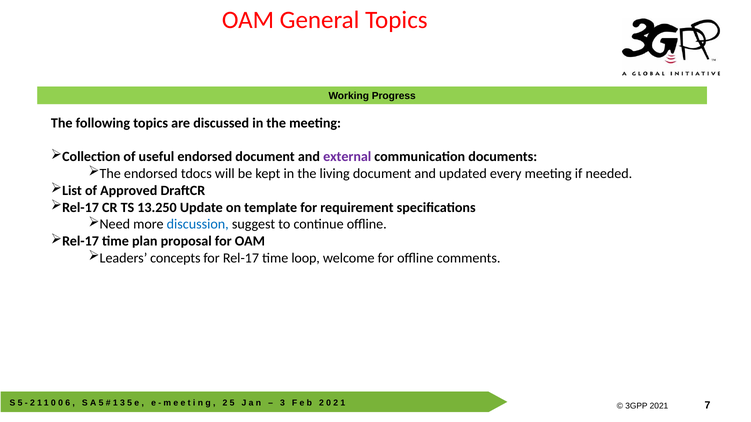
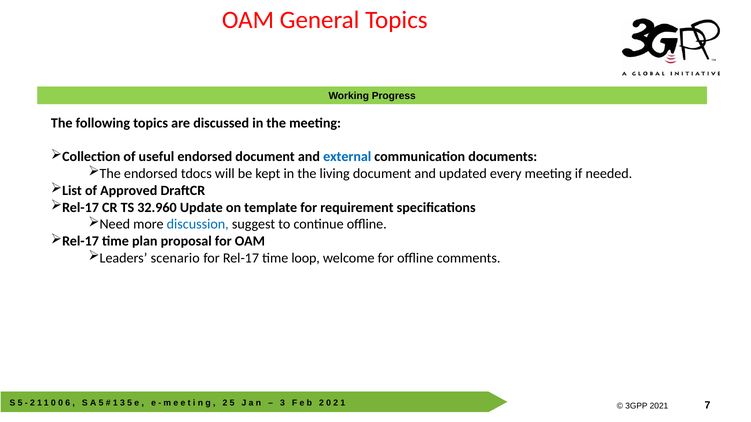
external colour: purple -> blue (347, 157)
13.250: 13.250 -> 32.960 (157, 208)
concepts: concepts -> scenario (175, 258)
